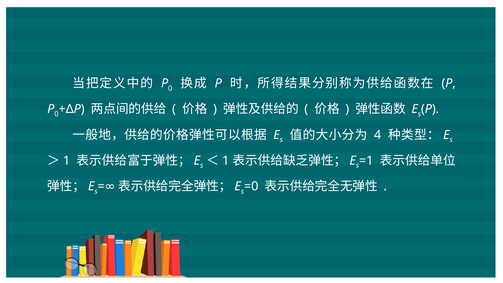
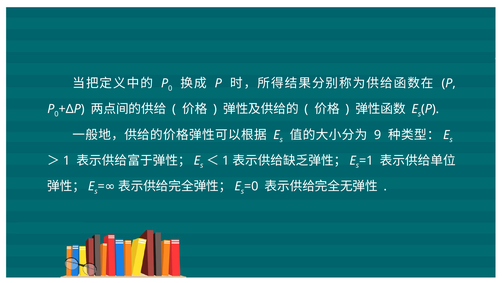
4: 4 -> 9 (378, 135)
